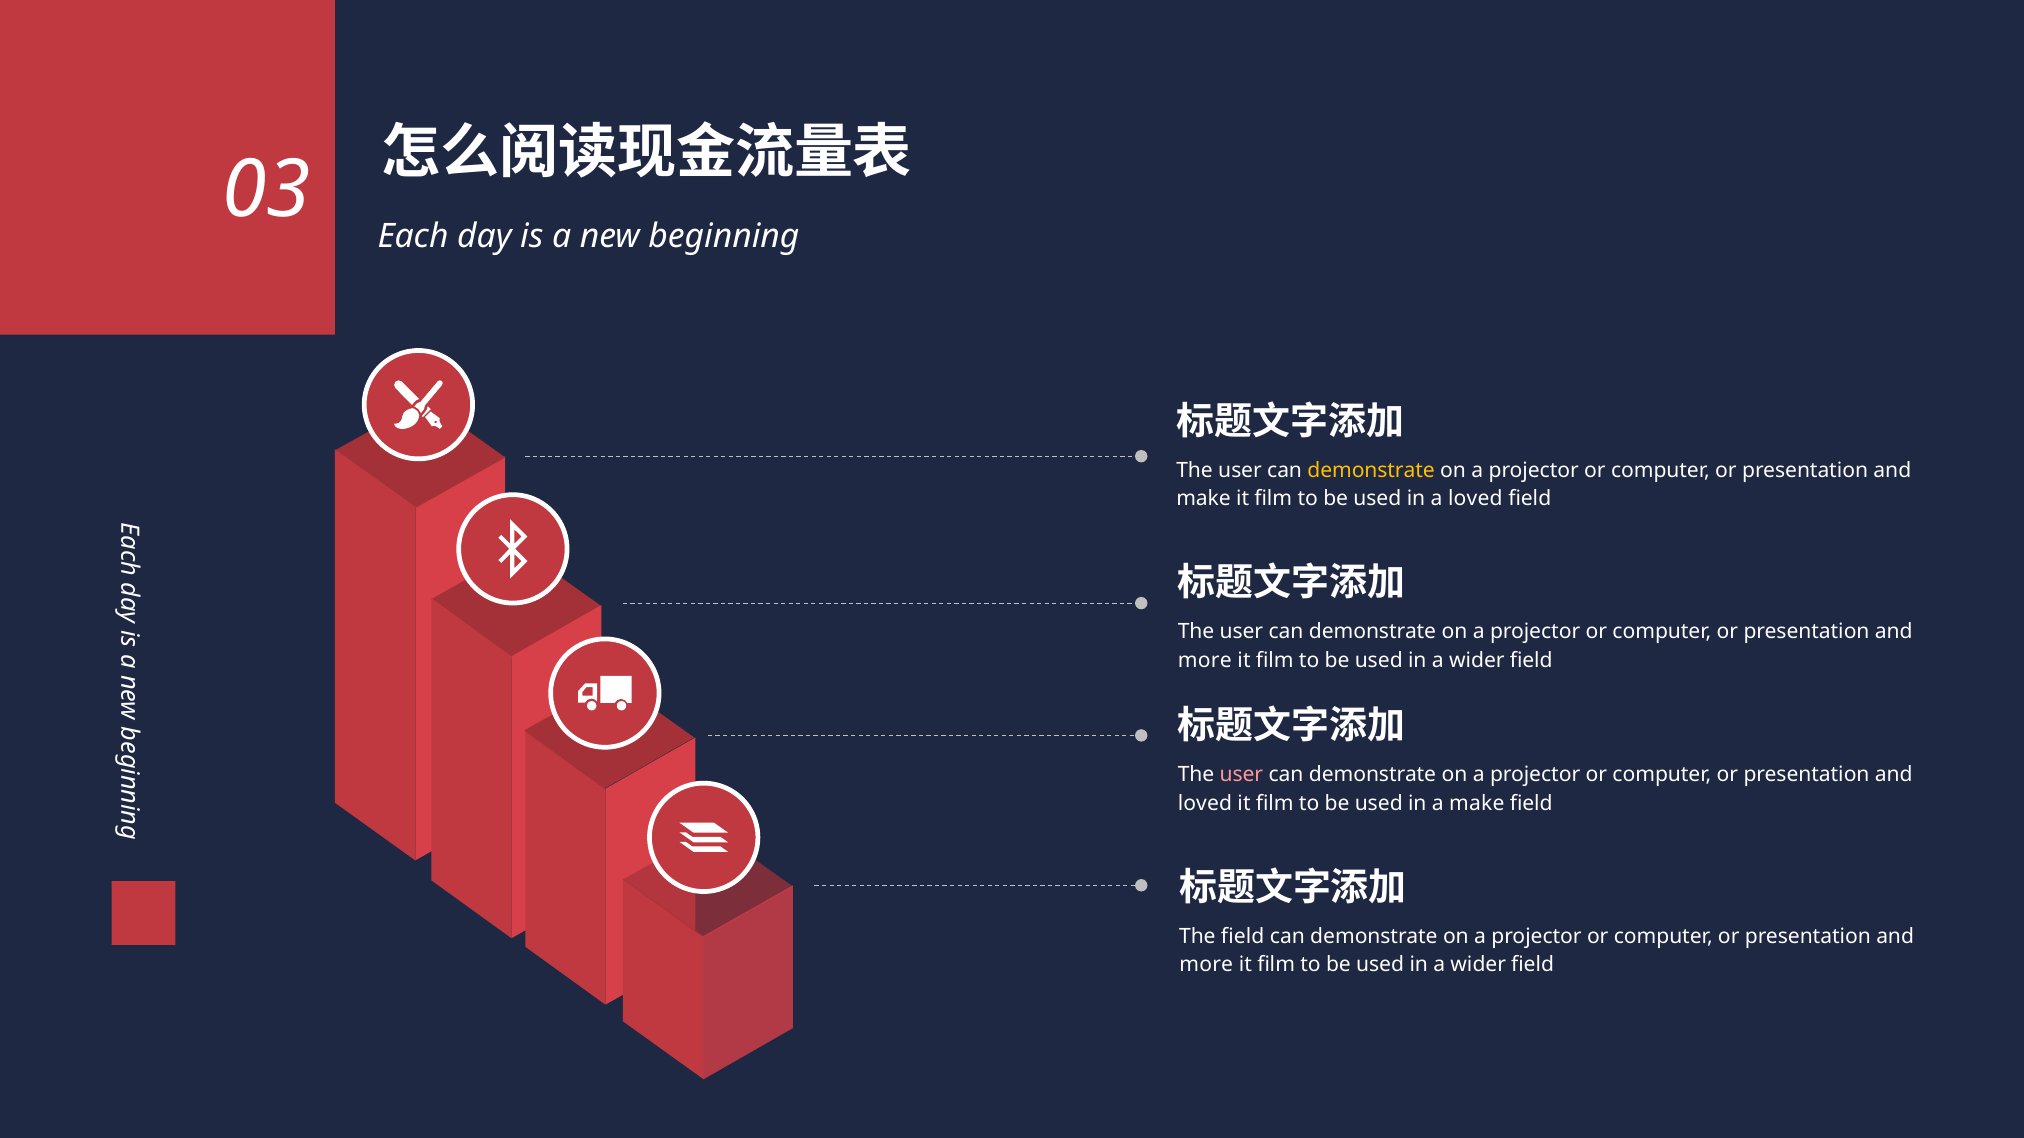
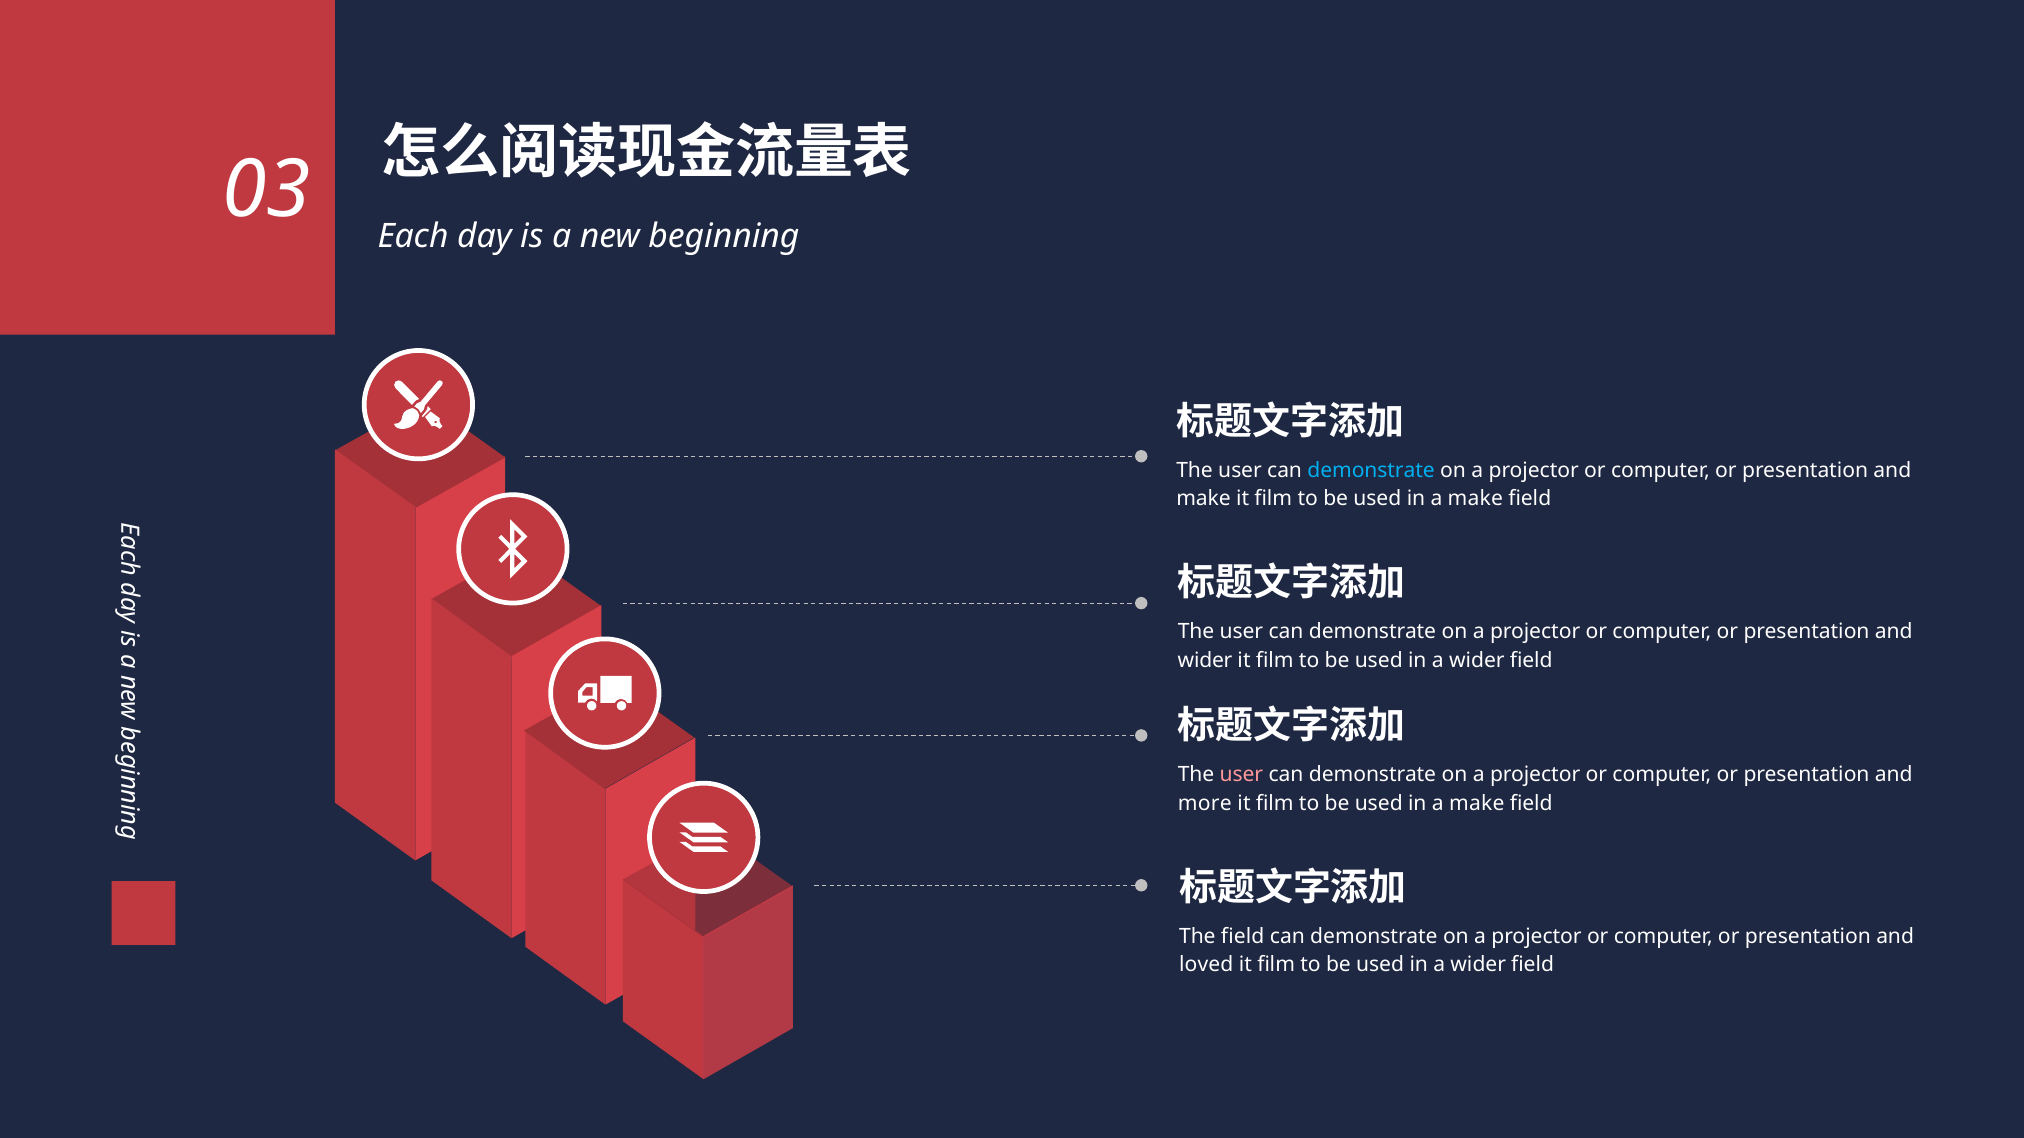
demonstrate colour: yellow -> light blue (1371, 470)
loved: loved -> make (1475, 499)
more: more -> wider (1205, 661)
loved: loved -> more (1205, 803)
more: more -> loved (1206, 965)
